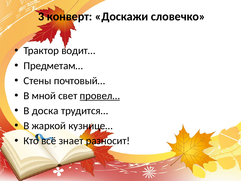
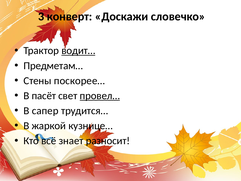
водит… underline: none -> present (78, 51)
почтовый…: почтовый… -> поскорее… (79, 81)
мной: мной -> пасёт (44, 96)
доска: доска -> сапер (45, 111)
